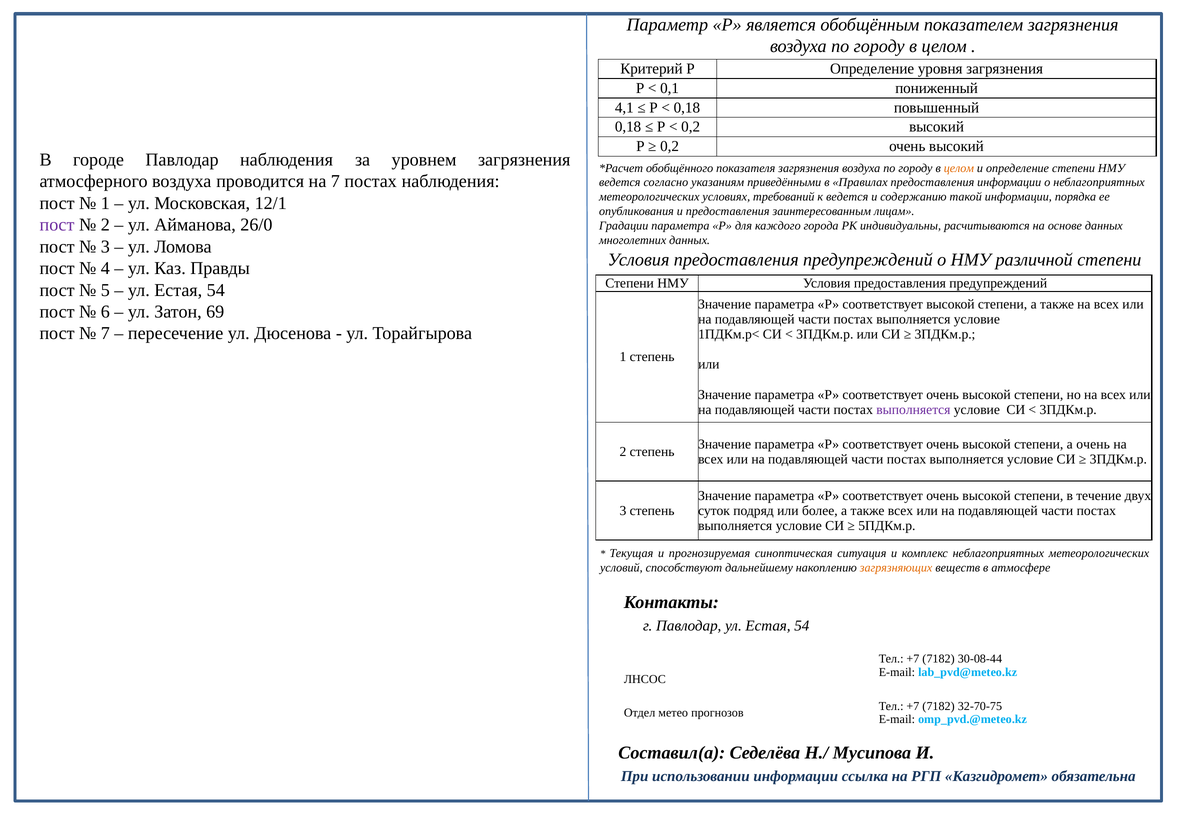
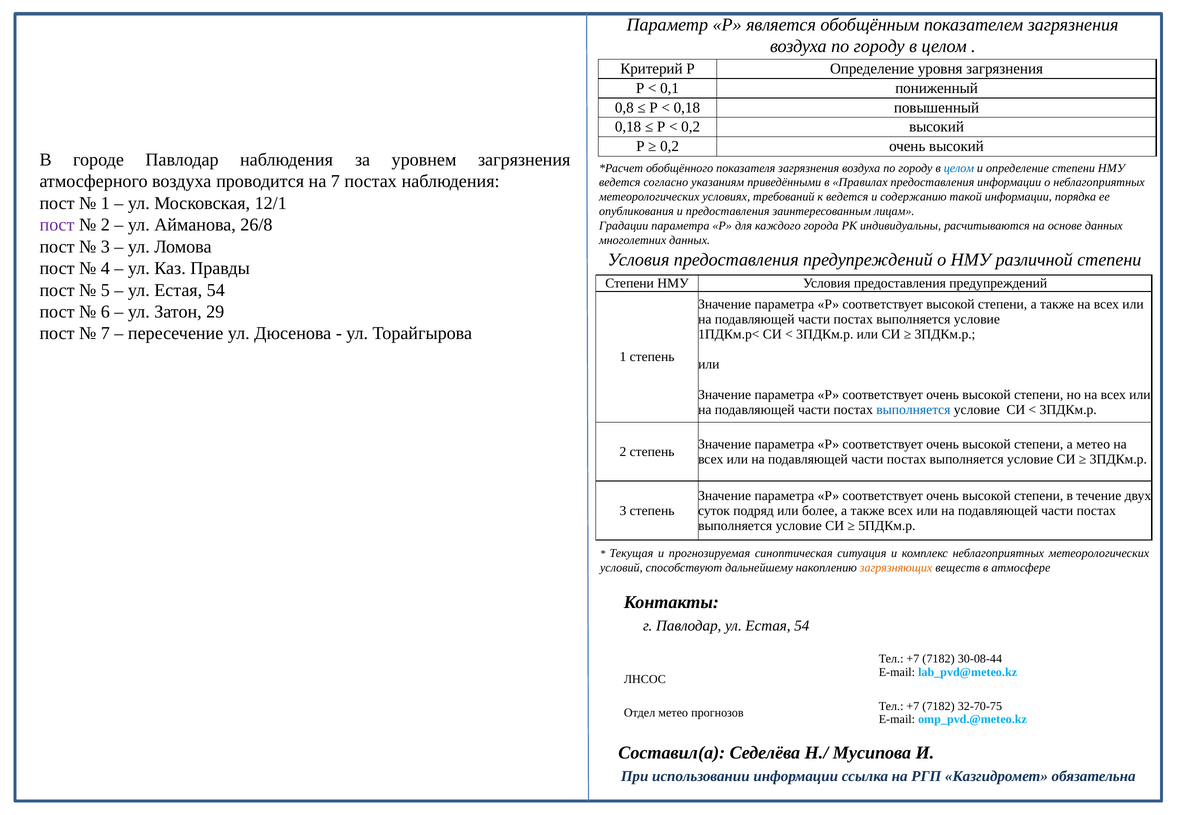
4,1: 4,1 -> 0,8 (624, 108)
целом colour: orange -> blue (959, 168)
26/0: 26/0 -> 26/8 (256, 225)
69: 69 -> 29 (215, 312)
выполняется colour: purple -> blue (913, 410)
а очень: очень -> метео (1093, 444)
